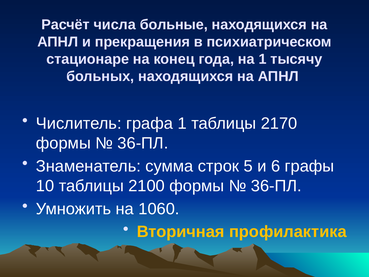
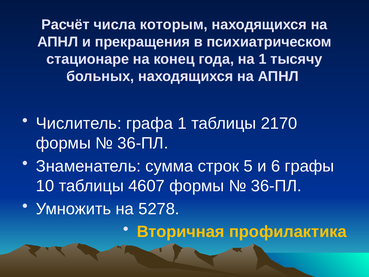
больные: больные -> которым (174, 25)
2100: 2100 -> 4607 (147, 186)
1060: 1060 -> 5278 (159, 209)
